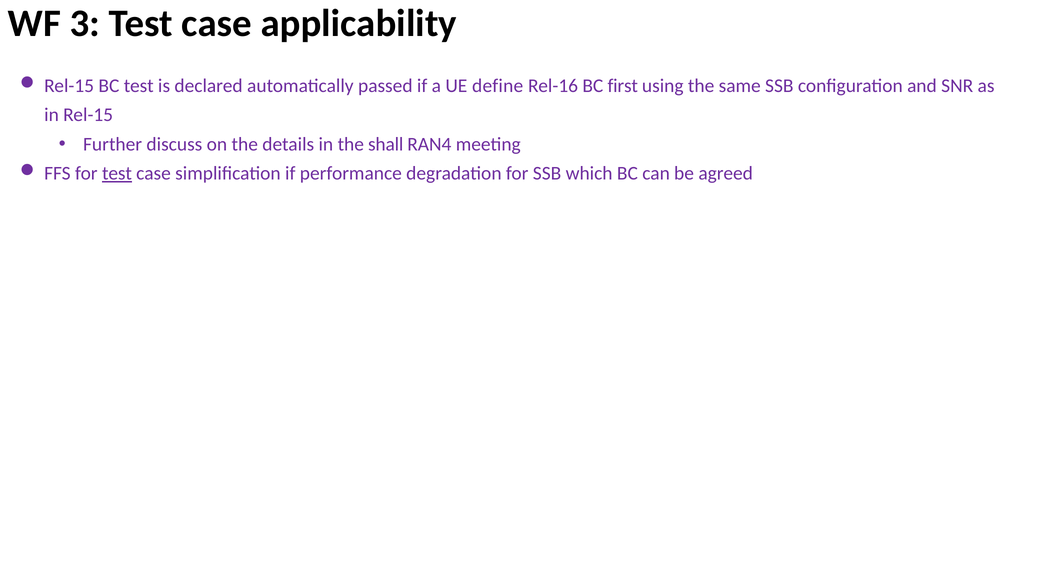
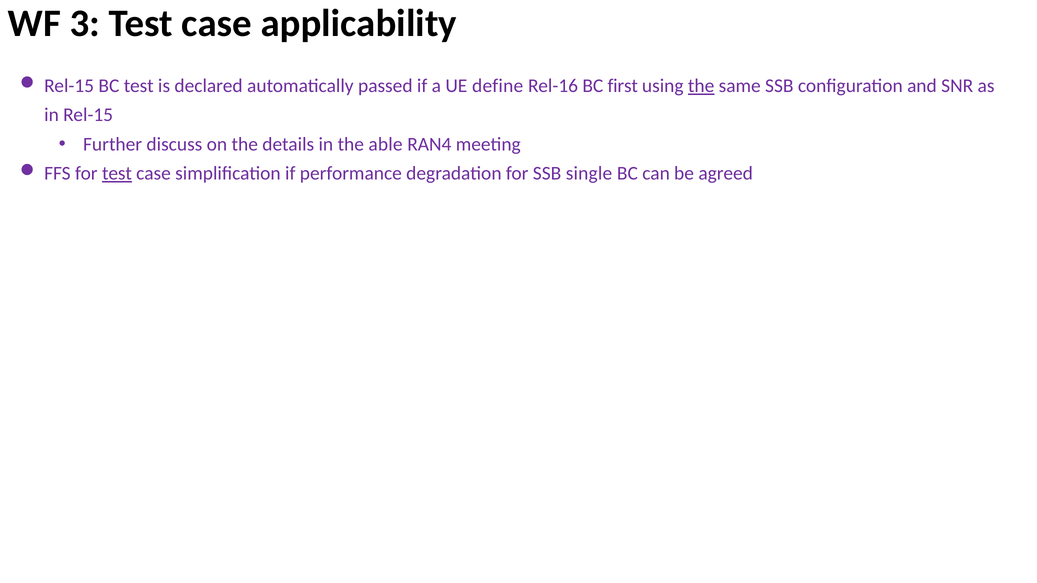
the underline: none -> present (701, 86)
shall: shall -> able (386, 144)
which: which -> single (589, 173)
